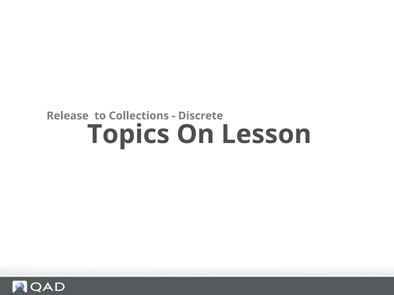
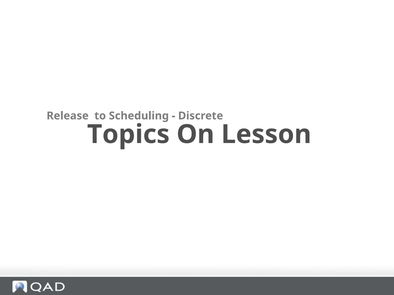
Collections: Collections -> Scheduling (139, 116)
